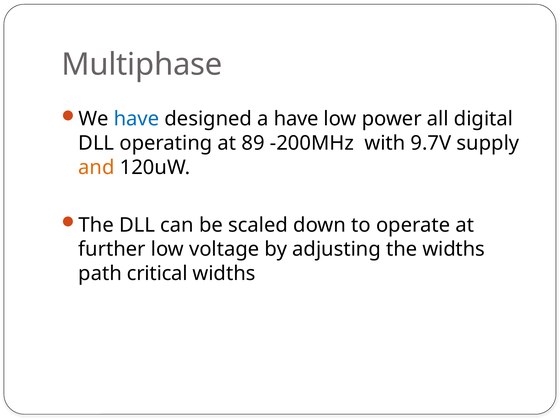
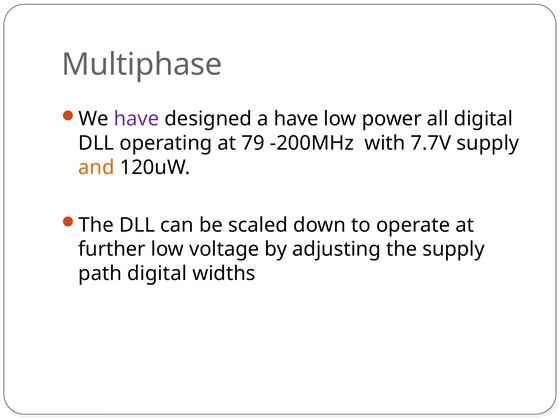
have colour: blue -> purple (137, 119)
89: 89 -> 79 (253, 143)
9.7V: 9.7V -> 7.7V (431, 143)
the widths: widths -> supply (454, 249)
path critical: critical -> digital (157, 274)
